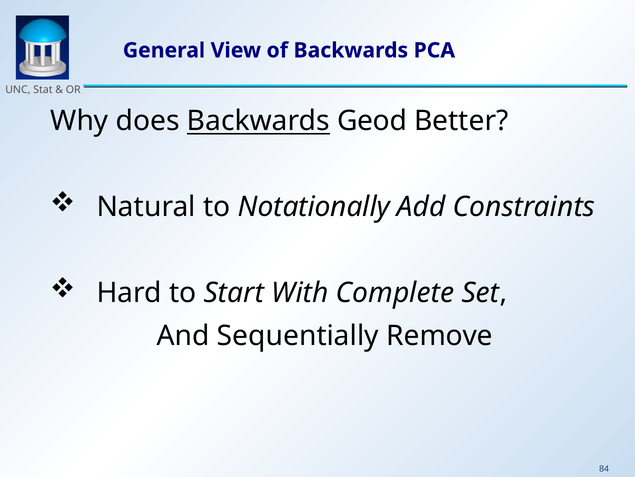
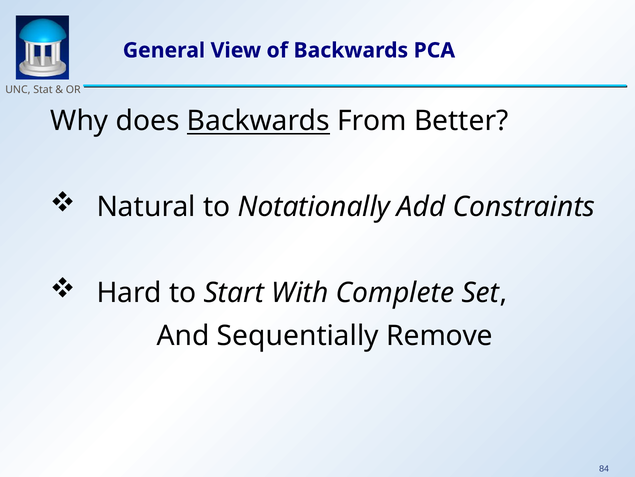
Geod: Geod -> From (372, 121)
